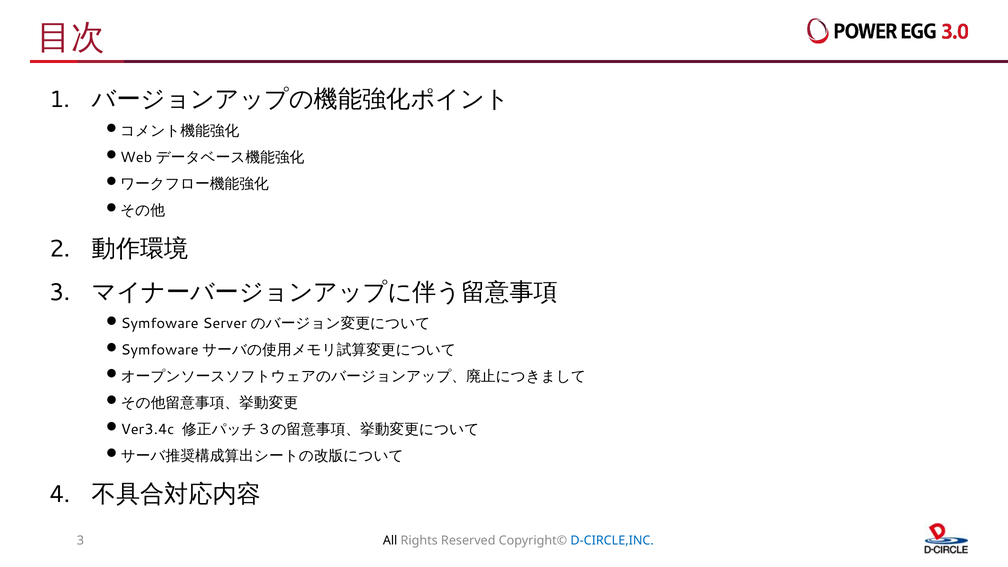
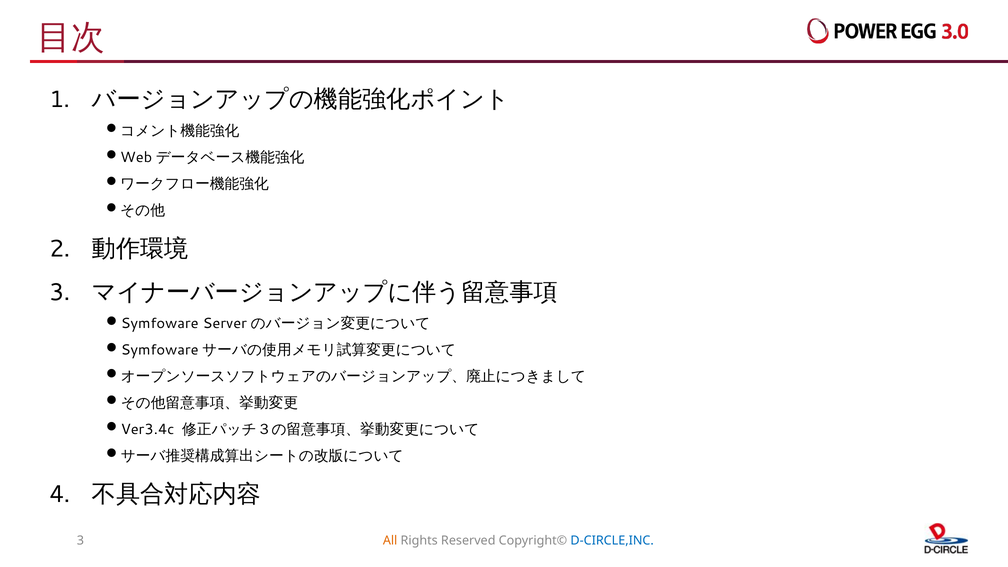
All colour: black -> orange (390, 540)
